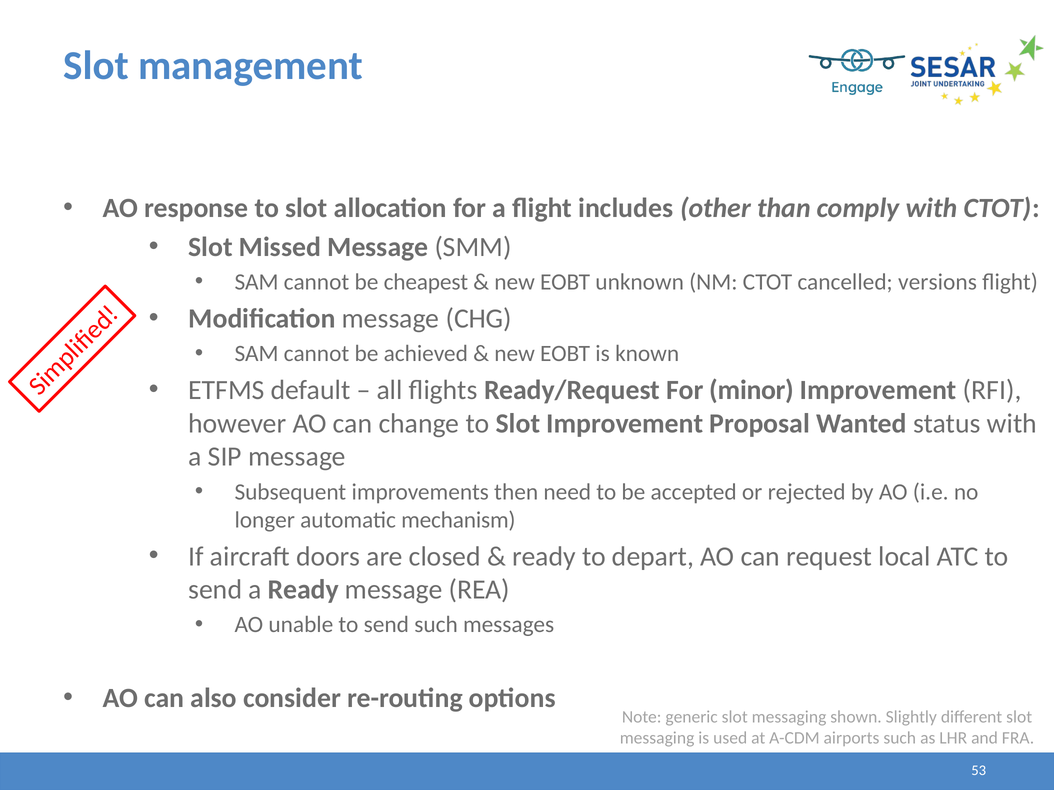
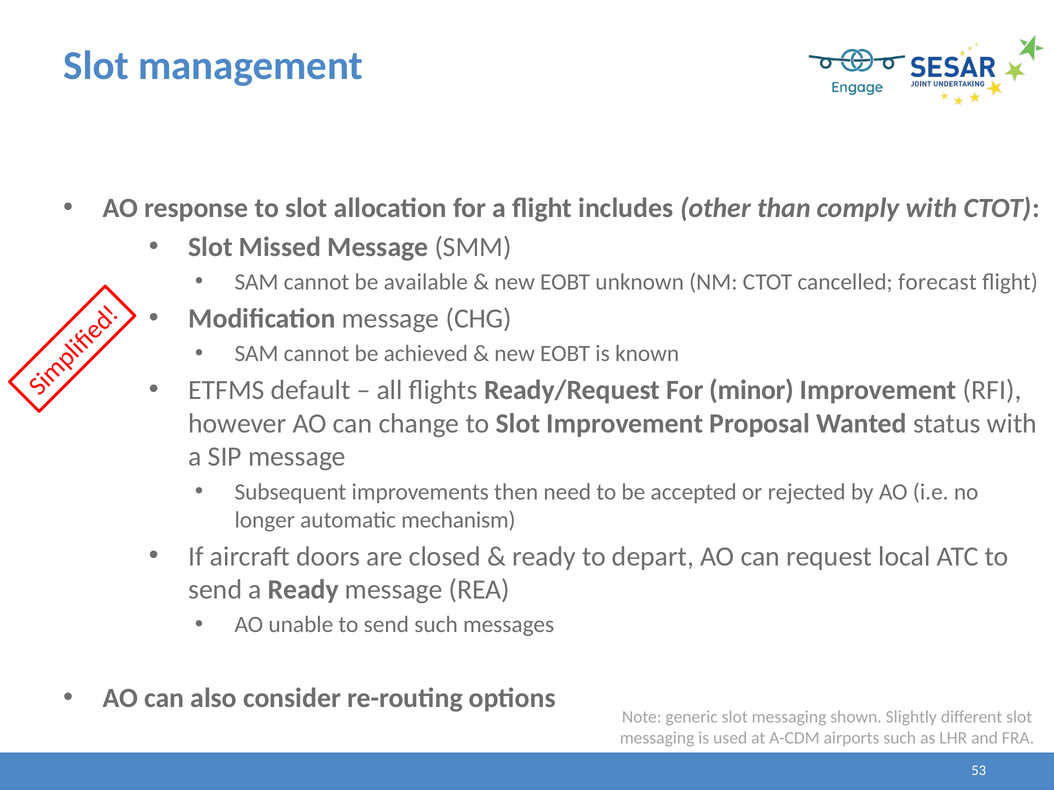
cheapest: cheapest -> available (426, 282)
versions: versions -> forecast (937, 282)
